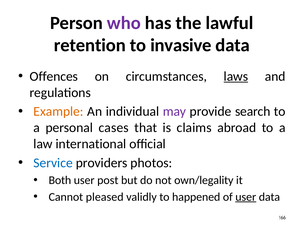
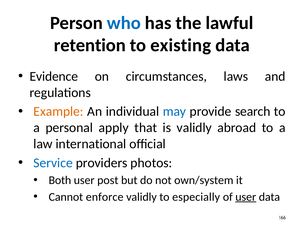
who colour: purple -> blue (124, 23)
invasive: invasive -> existing (181, 45)
Offences: Offences -> Evidence (54, 76)
laws underline: present -> none (236, 76)
may colour: purple -> blue (174, 112)
cases: cases -> apply (114, 128)
is claims: claims -> validly (194, 128)
own/legality: own/legality -> own/system (204, 180)
pleased: pleased -> enforce (105, 197)
happened: happened -> especially (196, 197)
